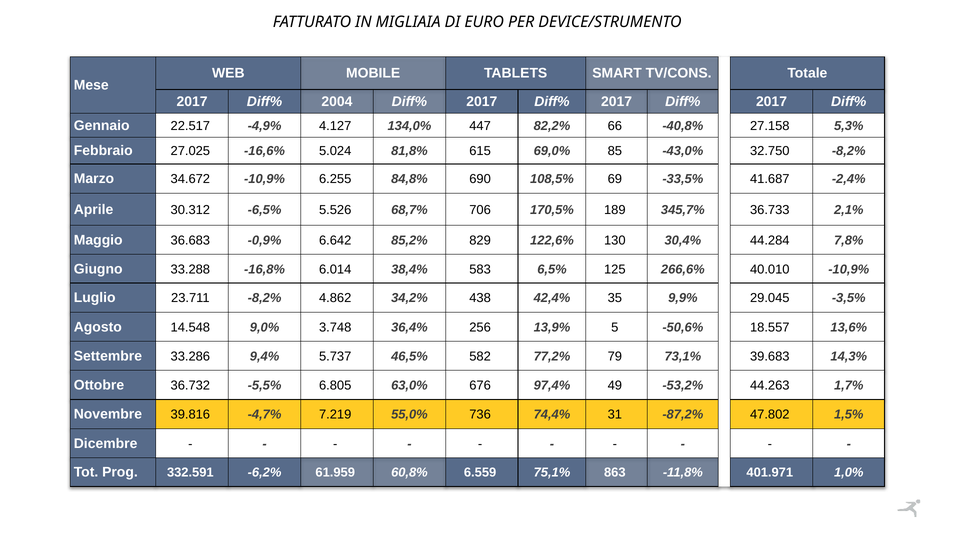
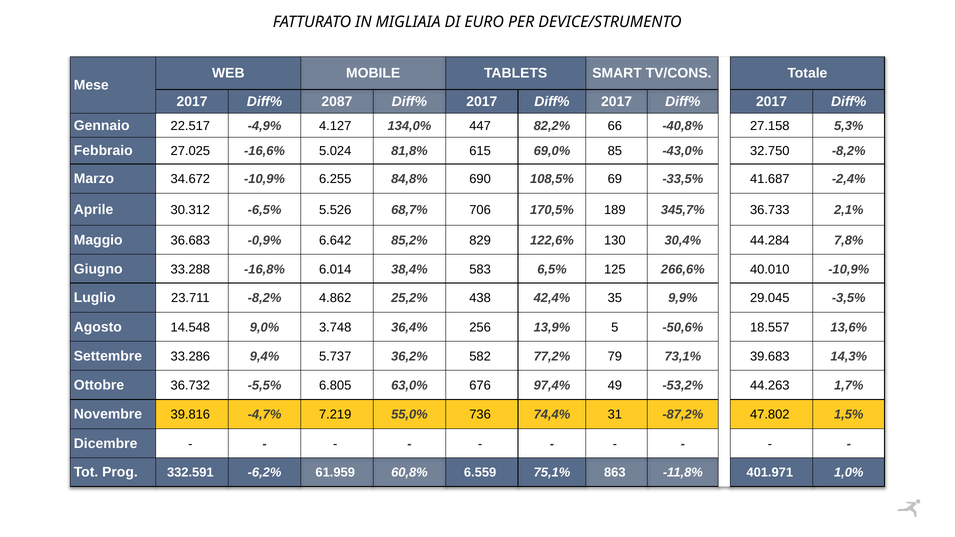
2004: 2004 -> 2087 (337, 102)
34,2%: 34,2% -> 25,2% (409, 298)
46,5%: 46,5% -> 36,2% (409, 357)
